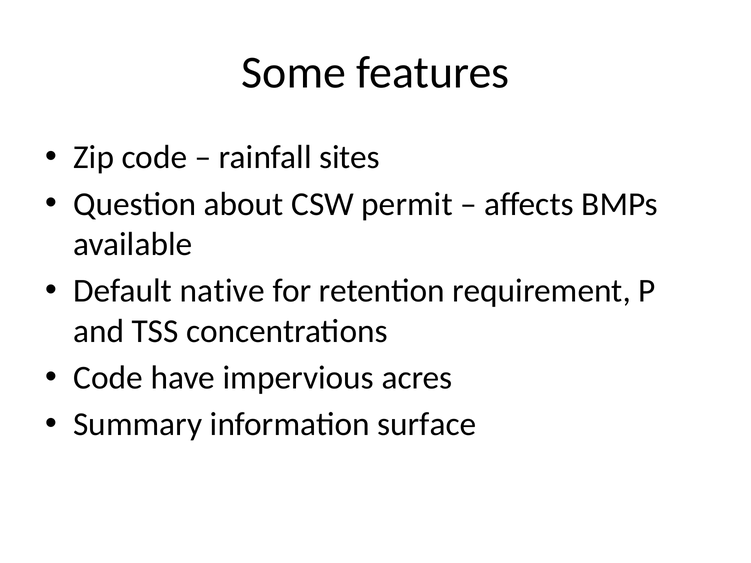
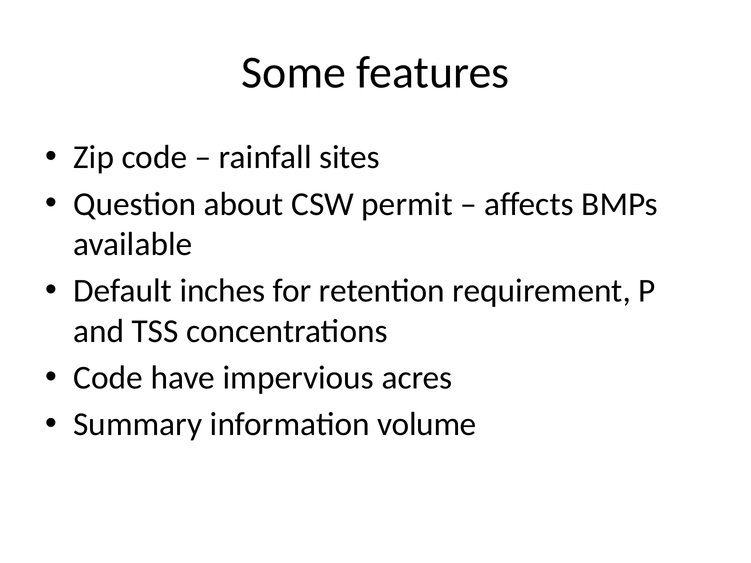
native: native -> inches (222, 291)
surface: surface -> volume (427, 425)
